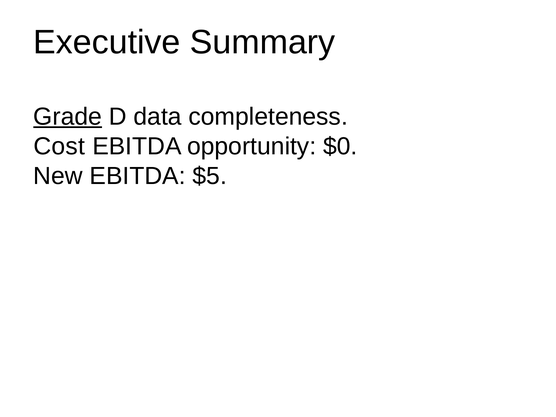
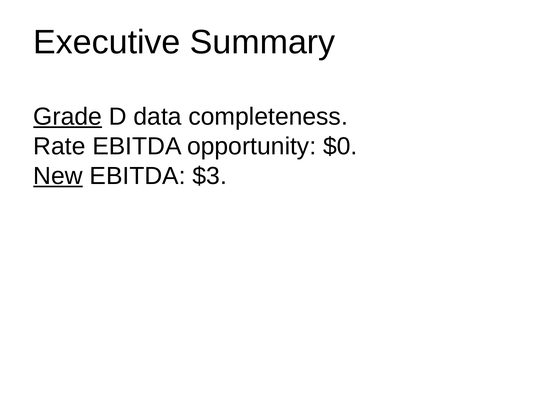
Cost: Cost -> Rate (59, 146)
New underline: none -> present (58, 176)
$5: $5 -> $3 (210, 176)
